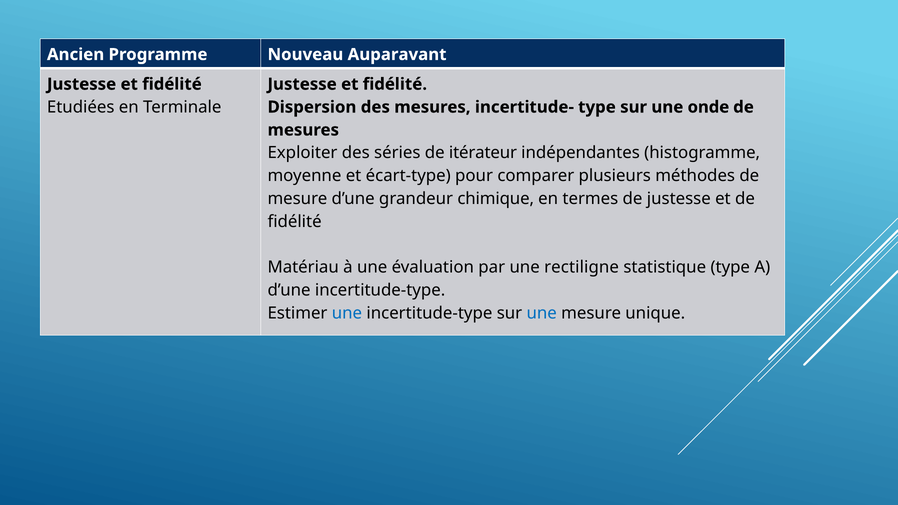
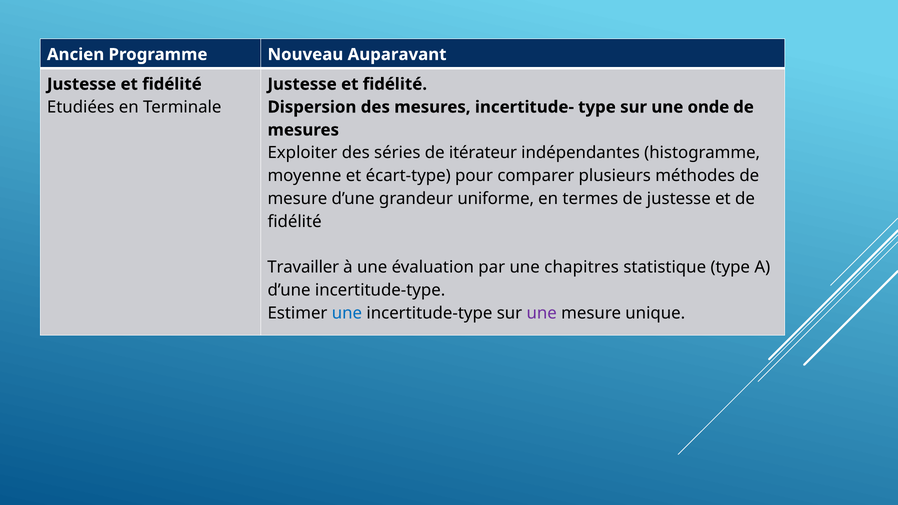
chimique: chimique -> uniforme (496, 199)
Matériau: Matériau -> Travailler (303, 267)
rectiligne: rectiligne -> chapitres (582, 267)
une colour: blue -> purple (542, 313)
